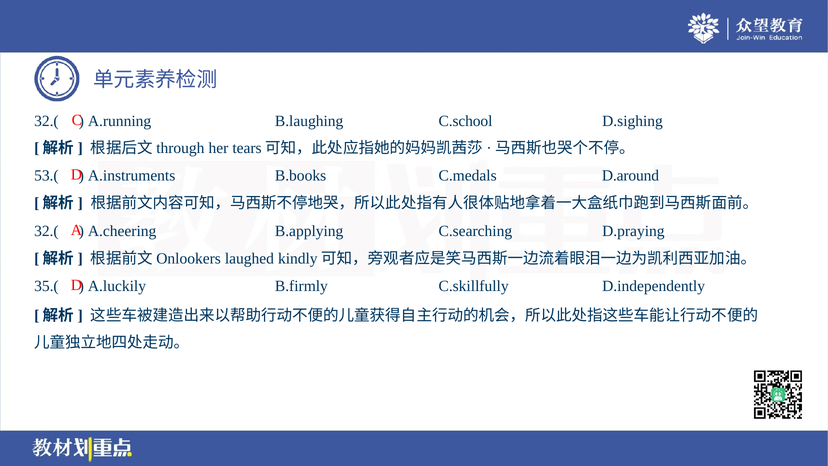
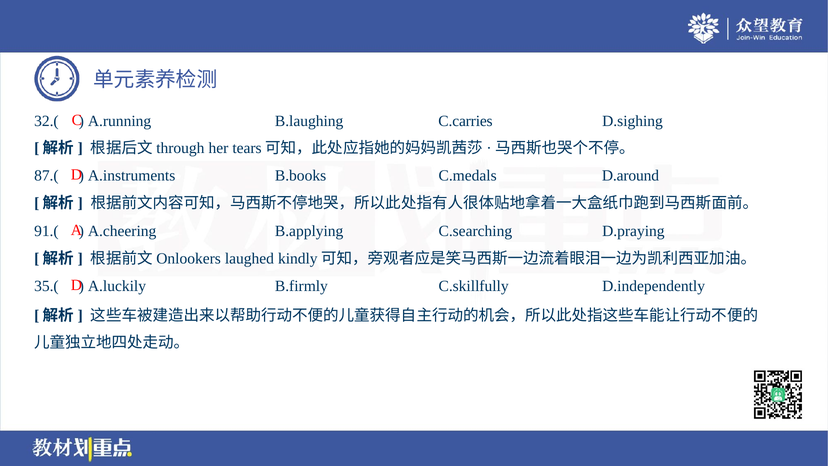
C.school: C.school -> C.carries (466, 121)
53.(: 53.( -> 87.( (46, 176)
32.(: 32.( -> 91.( (46, 231)
